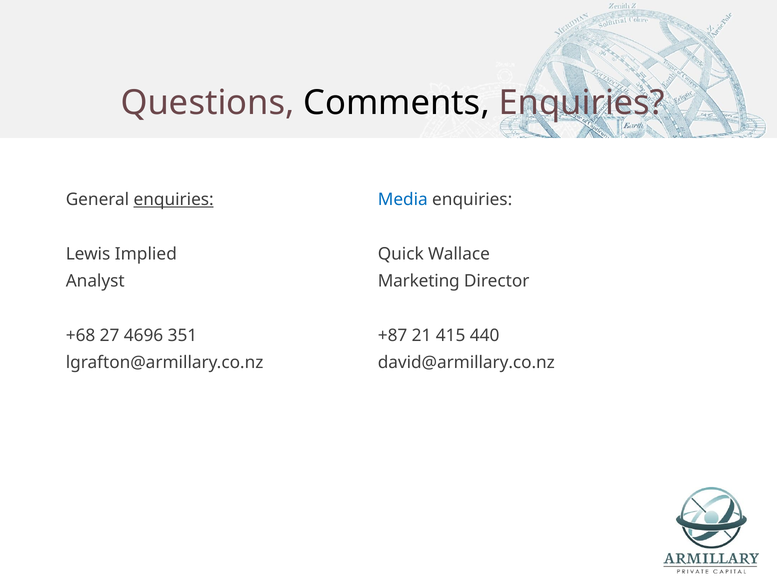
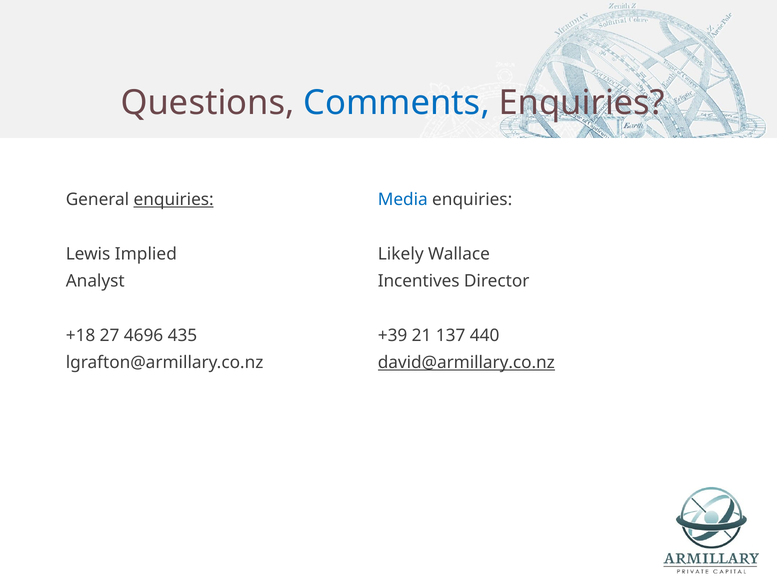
Comments colour: black -> blue (397, 103)
Quick: Quick -> Likely (401, 254)
Marketing: Marketing -> Incentives (419, 281)
+68: +68 -> +18 (81, 335)
351: 351 -> 435 (182, 335)
+87: +87 -> +39 (393, 335)
415: 415 -> 137 (451, 335)
david@armillary.co.nz underline: none -> present (466, 362)
